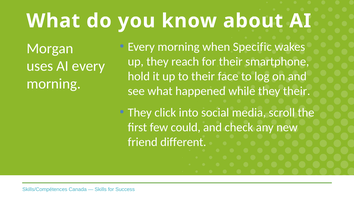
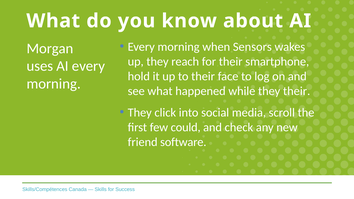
Specific: Specific -> Sensors (252, 47)
different: different -> software (183, 142)
